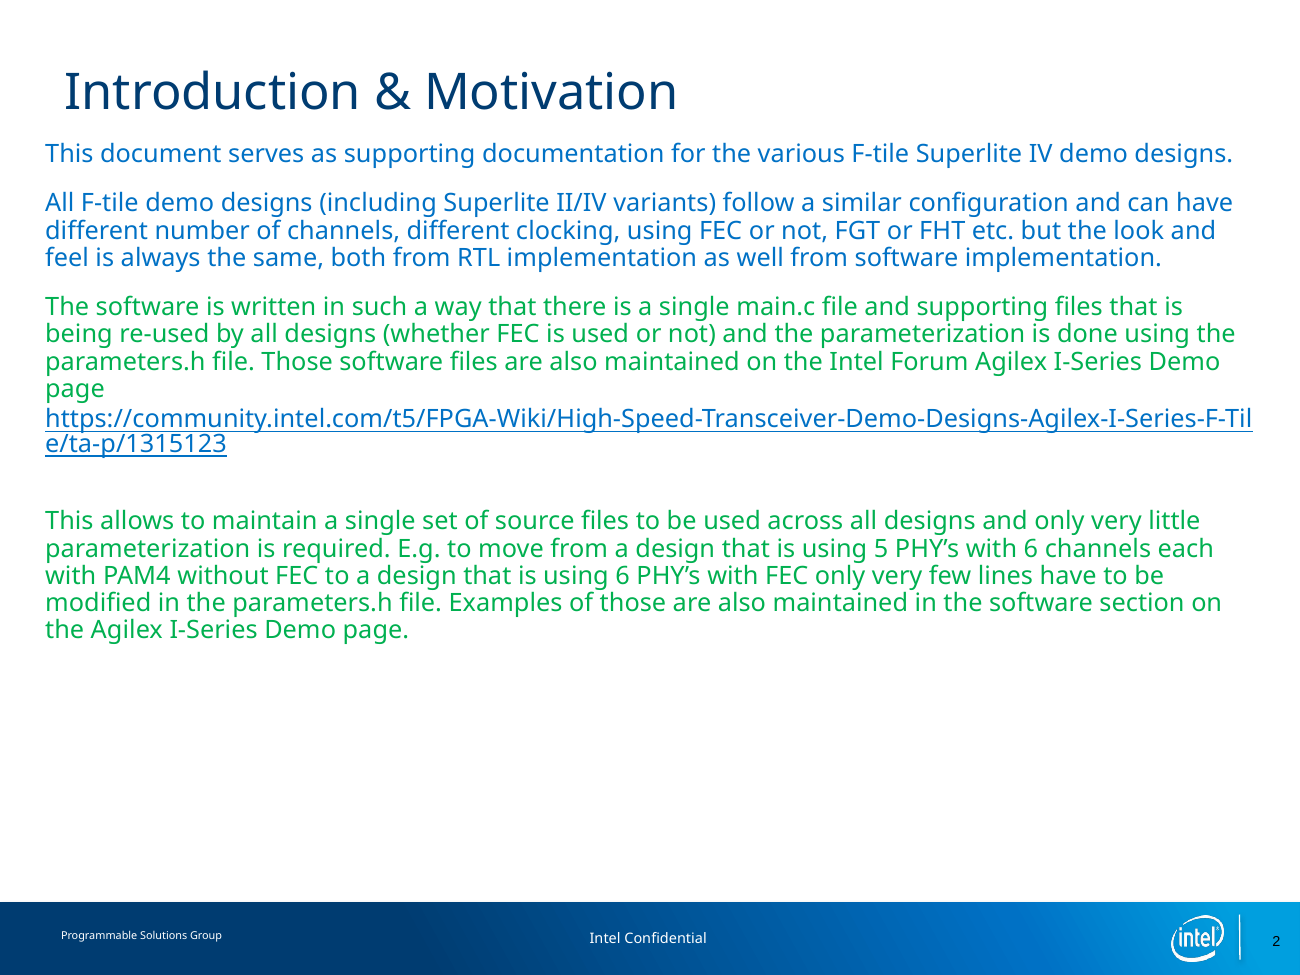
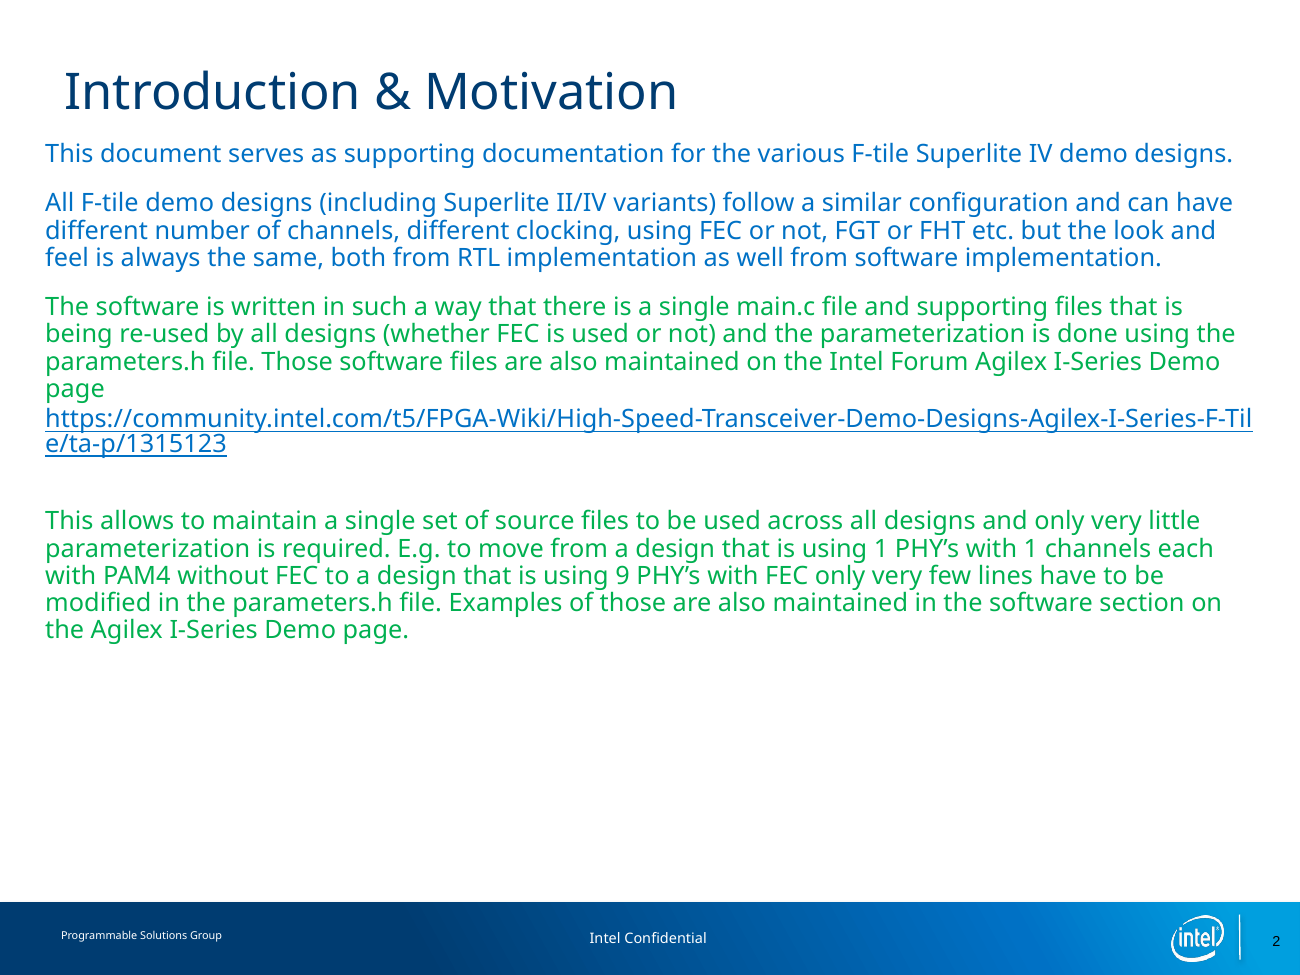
using 5: 5 -> 1 (881, 549)
with 6: 6 -> 1 (1031, 549)
using 6: 6 -> 9 (623, 576)
